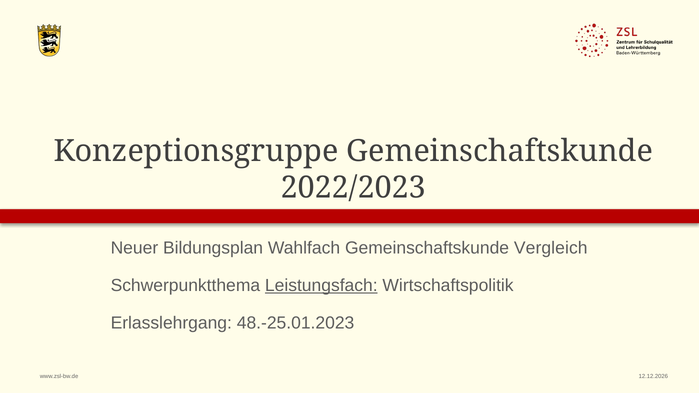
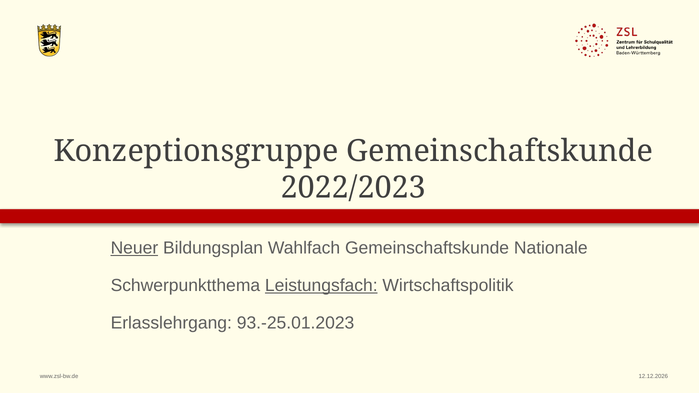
Neuer underline: none -> present (134, 248)
Vergleich: Vergleich -> Nationale (551, 248)
48.-25.01.2023: 48.-25.01.2023 -> 93.-25.01.2023 (296, 323)
